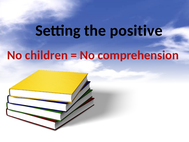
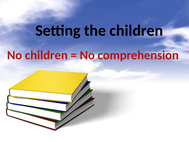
the positive: positive -> children (136, 30)
